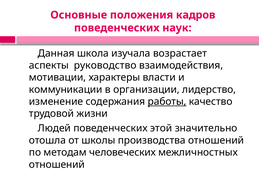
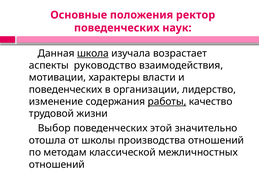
кадров: кадров -> ректор (196, 15)
школа underline: none -> present (93, 53)
коммуникации: коммуникации -> поведенческих (66, 90)
Людей: Людей -> Выбор (54, 128)
человеческих: человеческих -> классической (122, 153)
